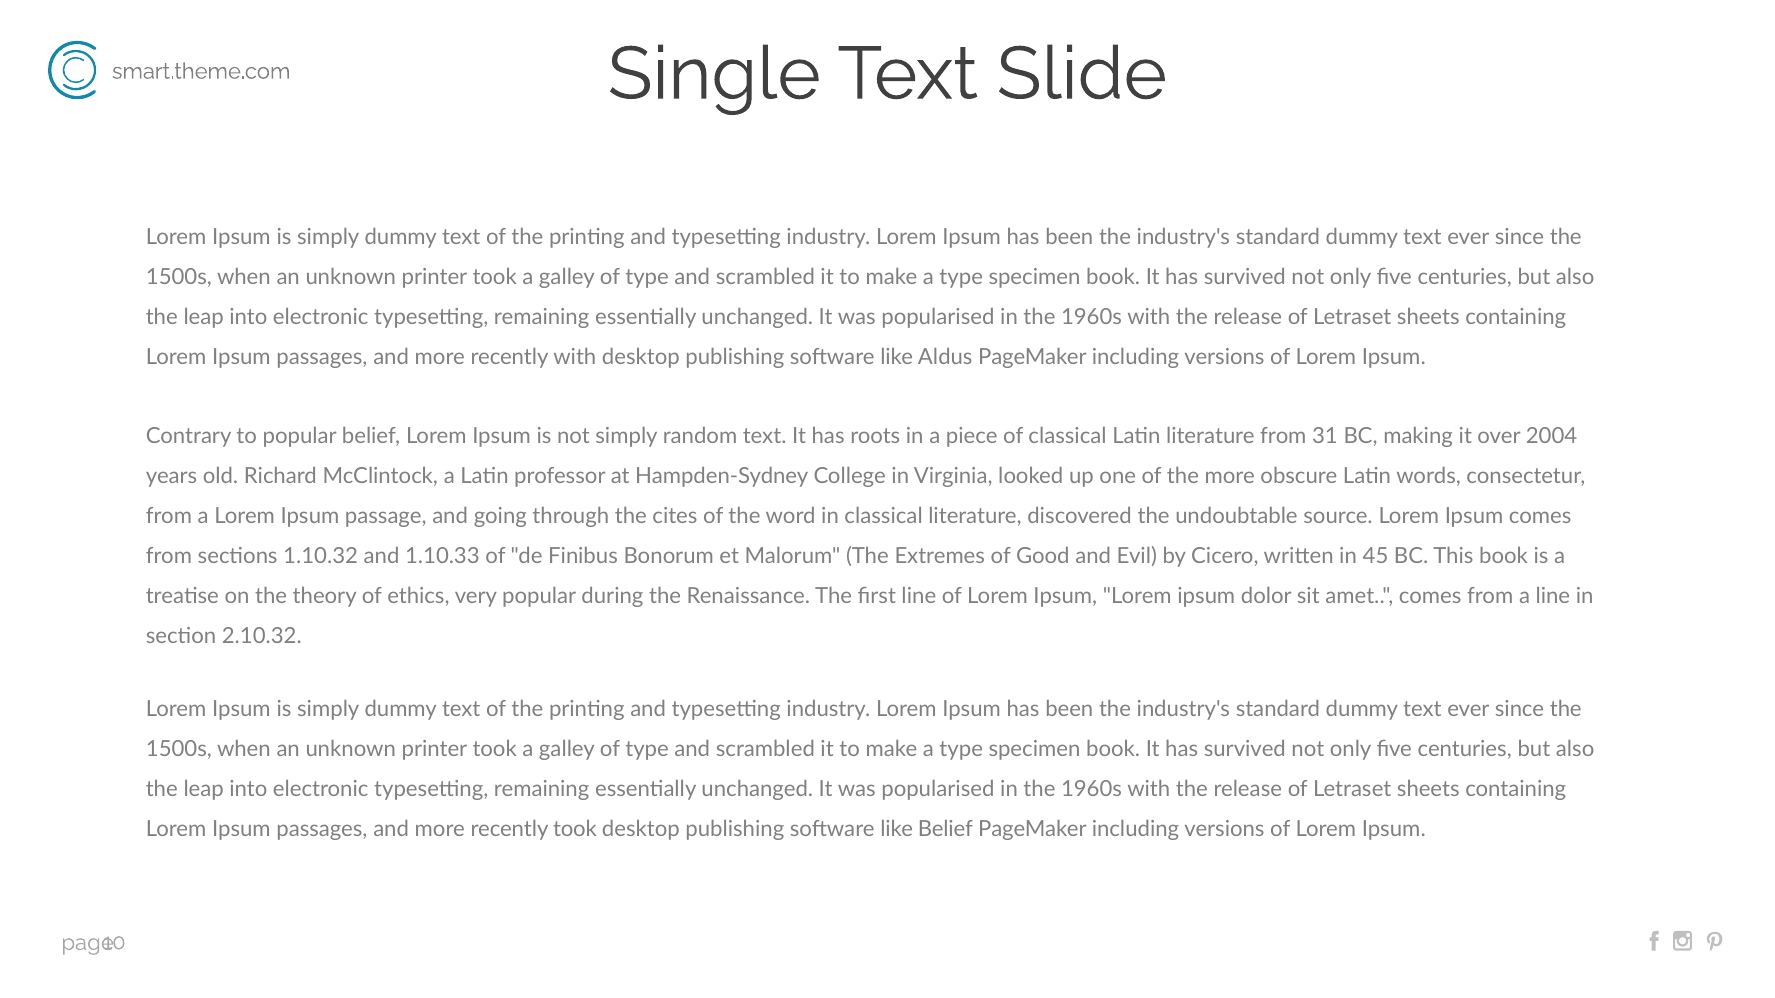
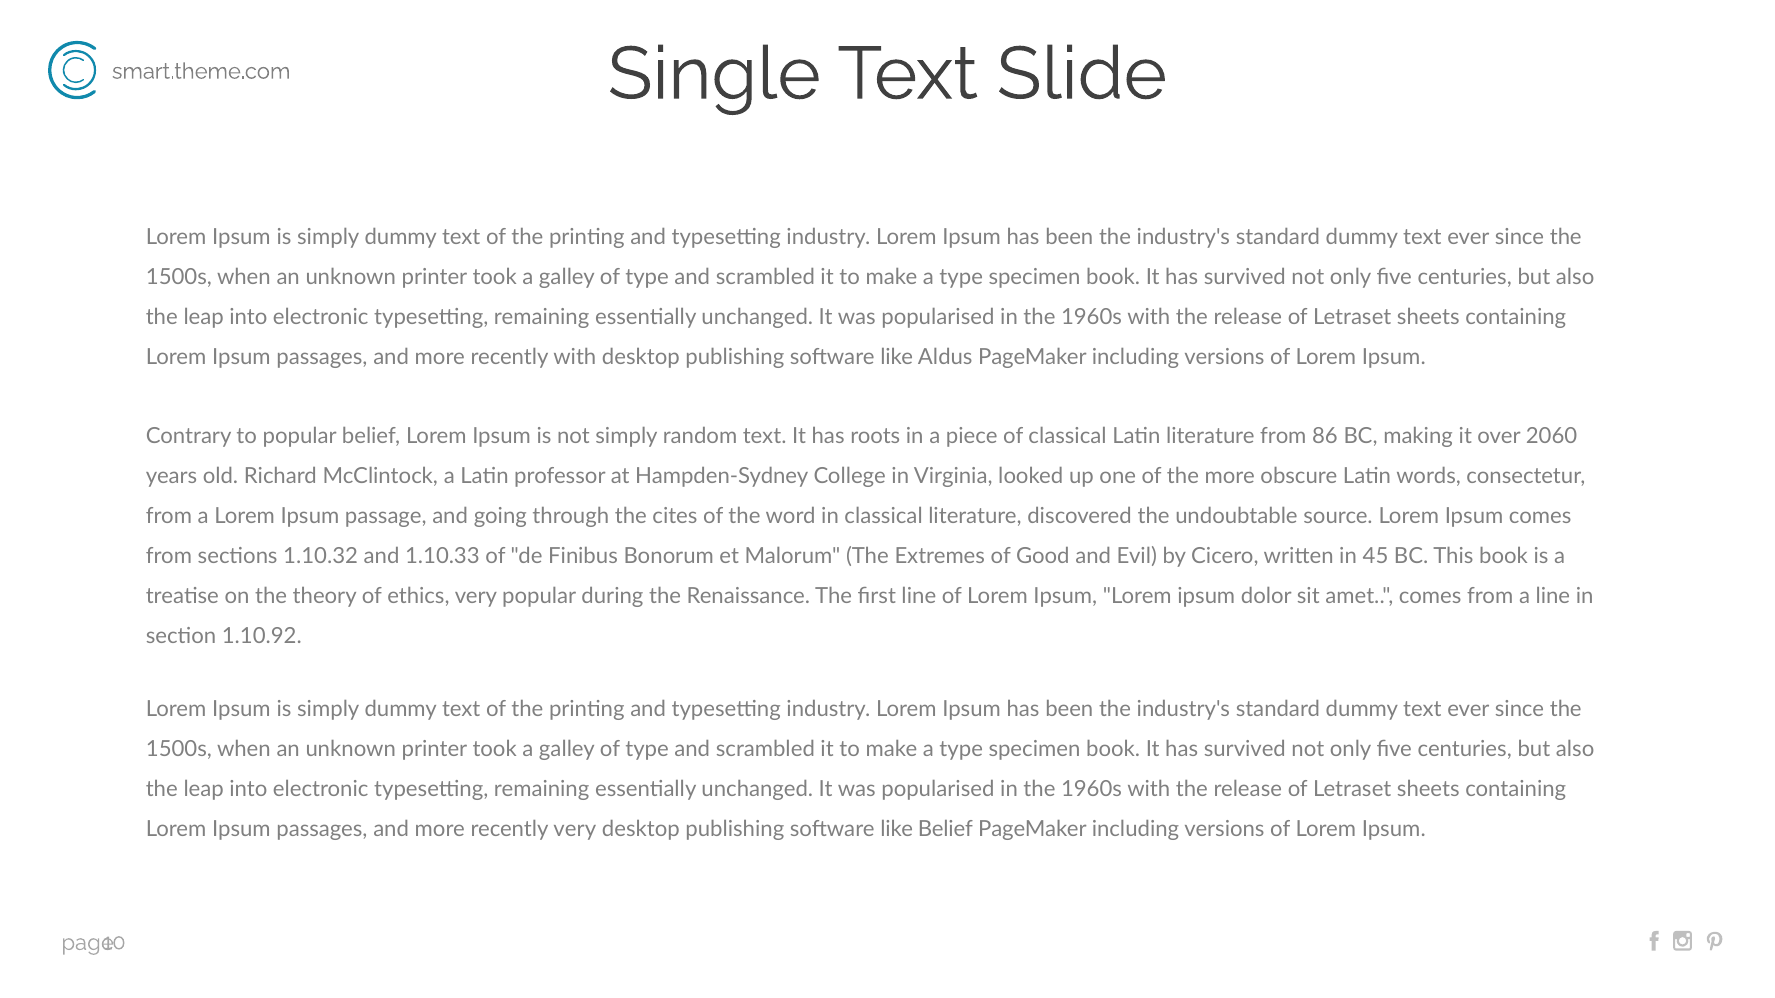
31: 31 -> 86 (1325, 437)
2004: 2004 -> 2060 (1552, 437)
2.10.32: 2.10.32 -> 1.10.92 (262, 637)
recently took: took -> very (575, 829)
